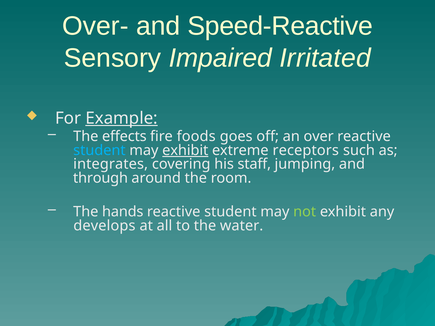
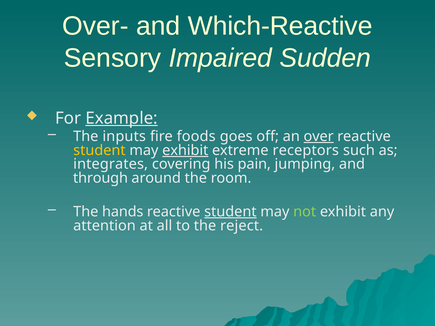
Speed-Reactive: Speed-Reactive -> Which-Reactive (280, 26)
Irritated: Irritated -> Sudden (325, 58)
effects: effects -> inputs (124, 136)
over underline: none -> present (319, 136)
student colour: light blue -> yellow (99, 150)
staff: staff -> pain (254, 164)
student underline: none -> present (230, 212)
develops: develops -> attention (105, 226)
water: water -> reject (242, 226)
